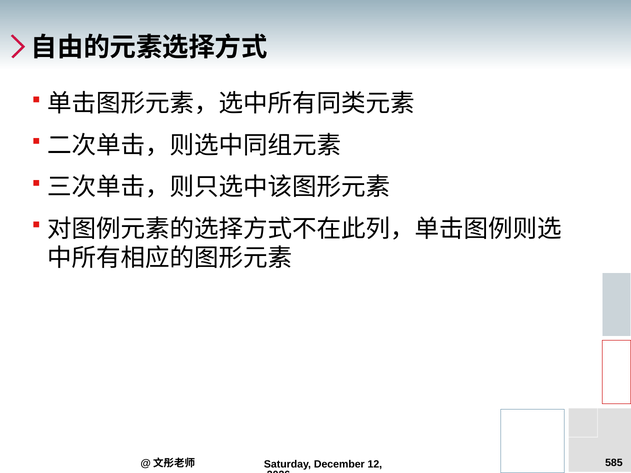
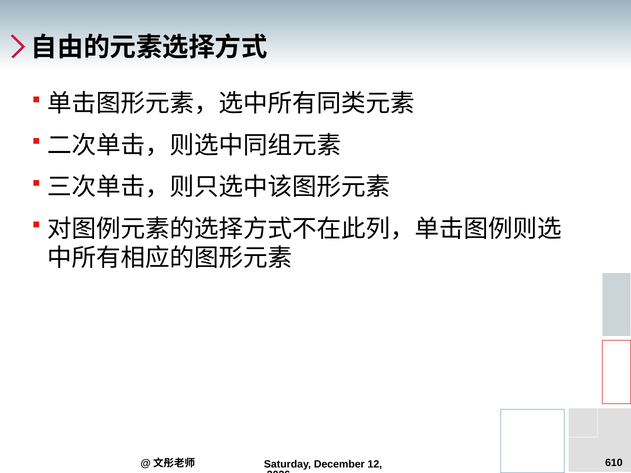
585: 585 -> 610 (614, 463)
